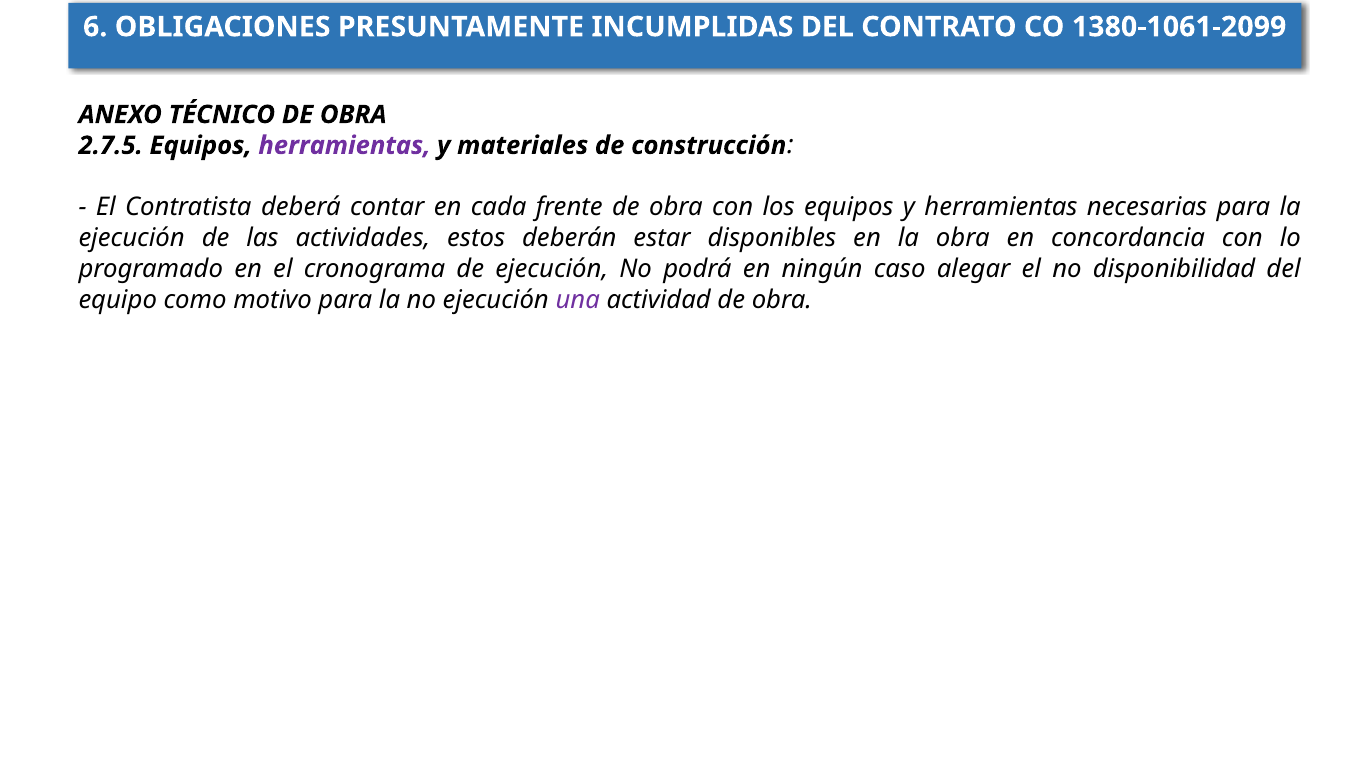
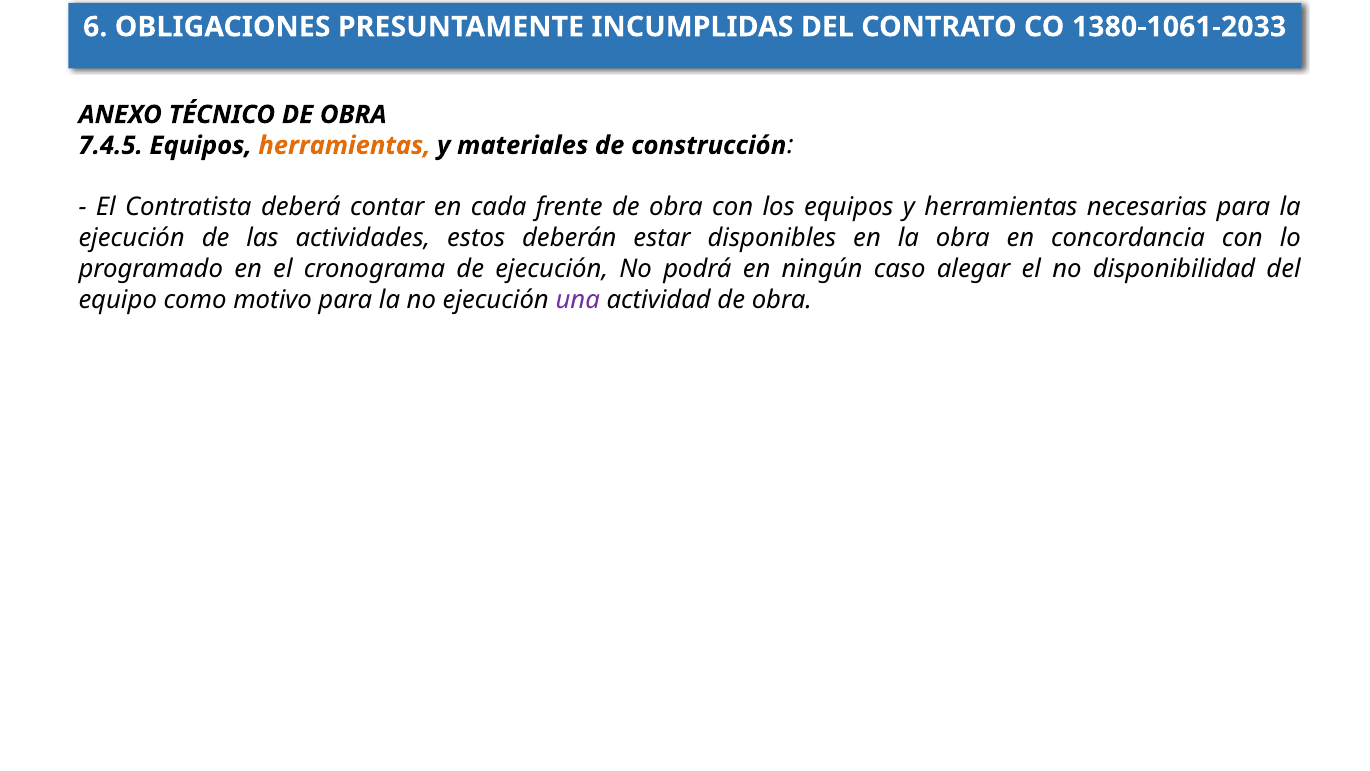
1380-1061-2099: 1380-1061-2099 -> 1380-1061-2033 (1179, 27)
2.7.5: 2.7.5 -> 7.4.5 (111, 145)
herramientas colour: purple -> orange (344, 145)
